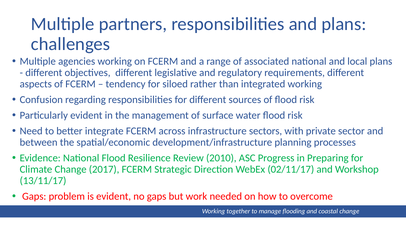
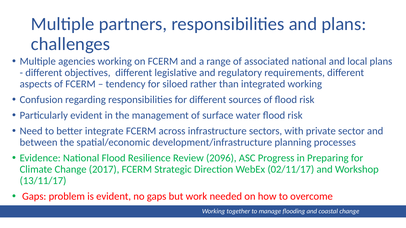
2010: 2010 -> 2096 (221, 158)
